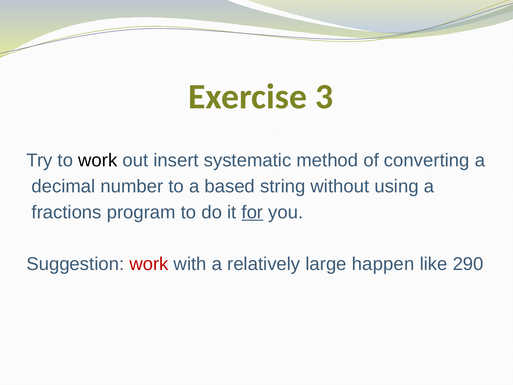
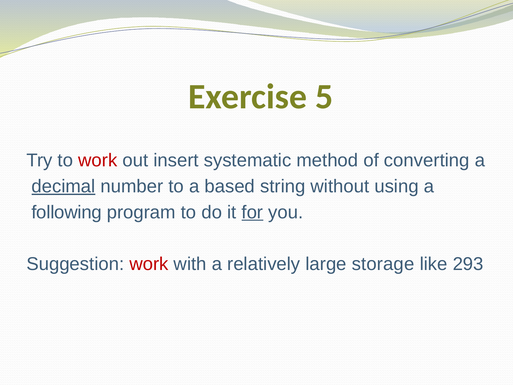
3: 3 -> 5 (324, 97)
work colour: black -> red (98, 160)
decimal underline: none -> present (63, 186)
fractions: fractions -> following (67, 212)
happen: happen -> storage (383, 264)
290: 290 -> 293 (468, 264)
